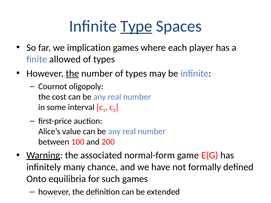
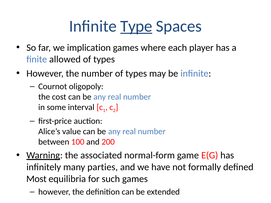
the underline: present -> none (72, 74)
chance: chance -> parties (103, 167)
Onto: Onto -> Most (36, 179)
